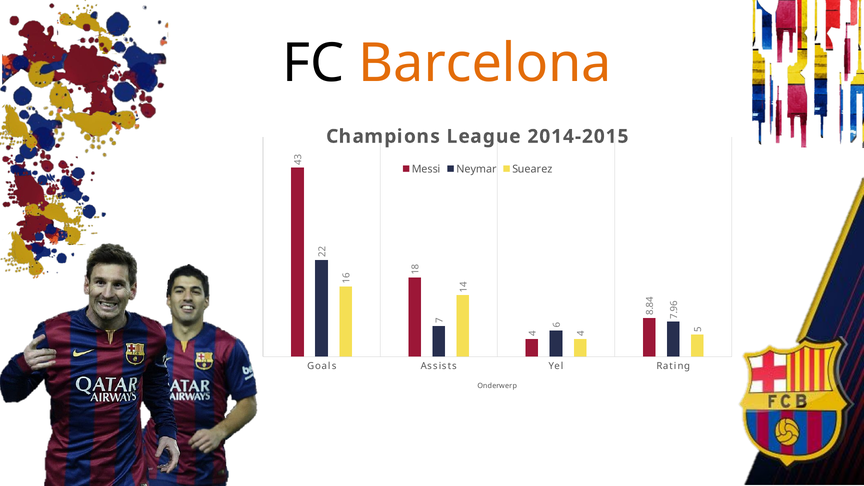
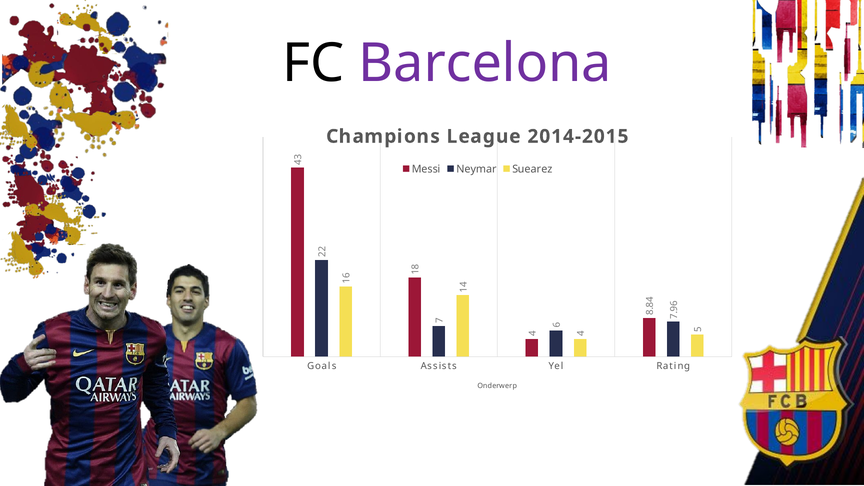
Barcelona colour: orange -> purple (485, 64)
